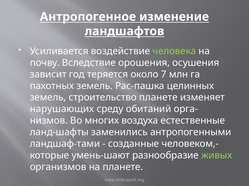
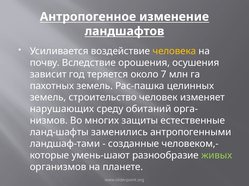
человека colour: light green -> yellow (174, 51)
строительство планете: планете -> человек (158, 98)
воздуха: воздуха -> защиты (140, 121)
